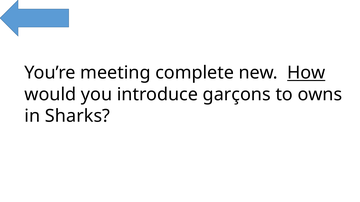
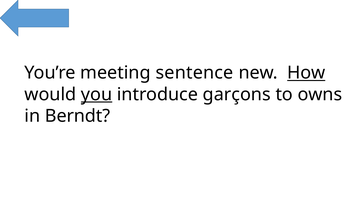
complete: complete -> sentence (195, 73)
you underline: none -> present (97, 95)
Sharks: Sharks -> Berndt (78, 116)
